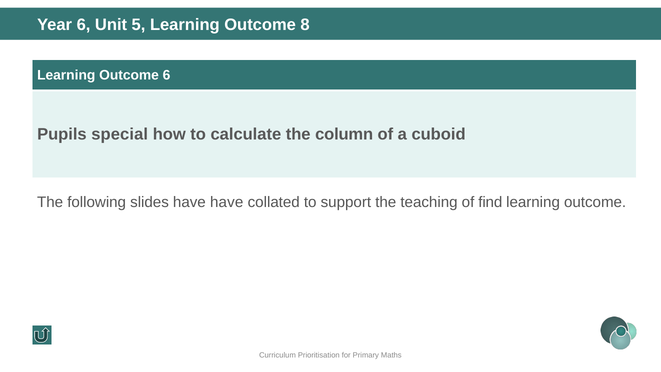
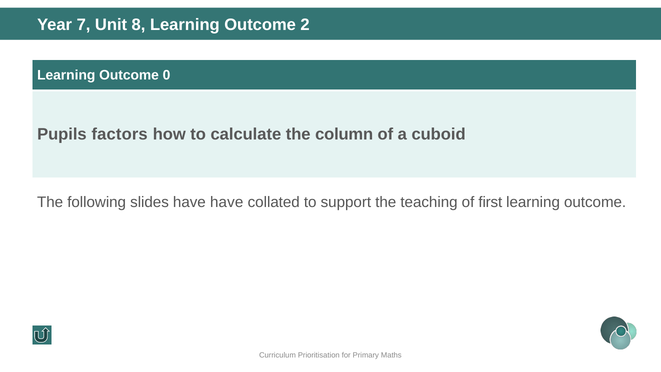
Year 6: 6 -> 7 (84, 25)
5: 5 -> 8 (139, 25)
8: 8 -> 2 (305, 25)
Outcome 6: 6 -> 0 (167, 75)
special: special -> factors (120, 134)
find: find -> first (490, 202)
